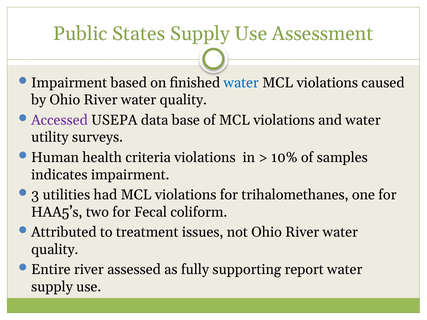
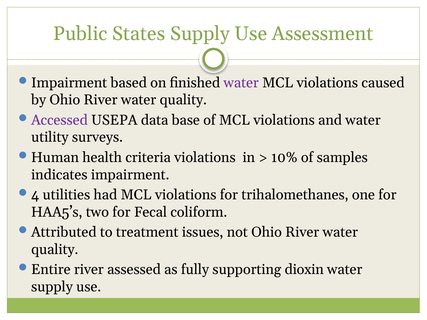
water colour: blue -> purple (241, 83)
3: 3 -> 4 (35, 195)
report: report -> dioxin (304, 270)
